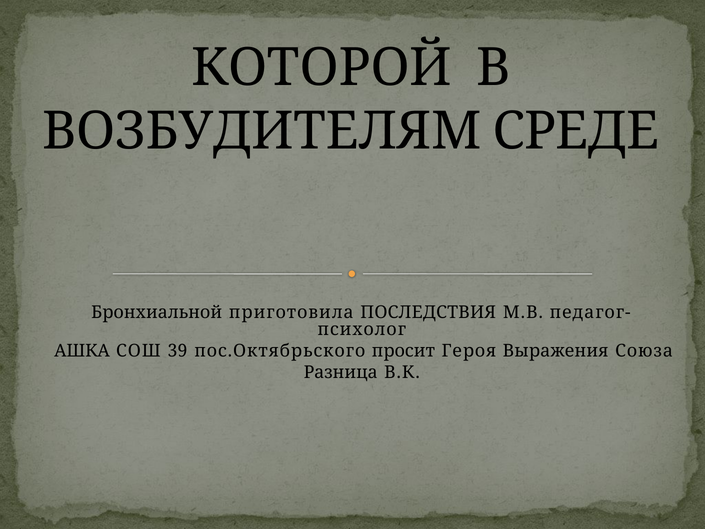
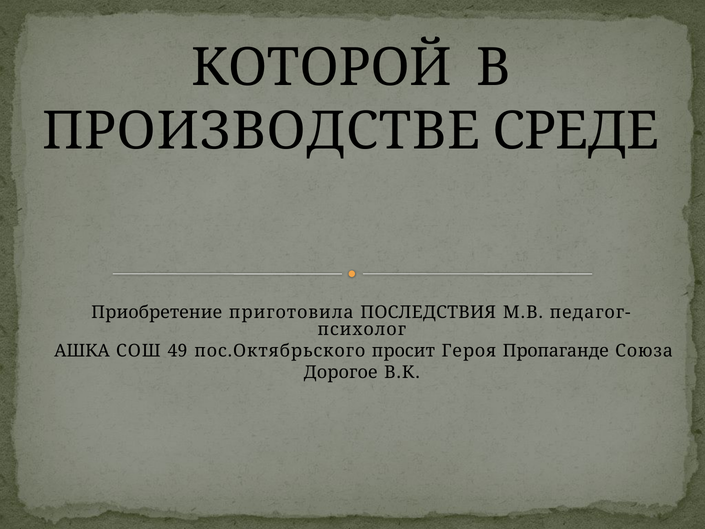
ВОЗБУДИТЕЛЯМ: ВОЗБУДИТЕЛЯМ -> ПРОИЗВОДСТВЕ (261, 131)
Бронхиальной: Бронхиальной -> Приобретение (157, 312)
39: 39 -> 49 (177, 351)
Выражения: Выражения -> Пропаганде (556, 351)
Разница: Разница -> Дорогое (341, 372)
